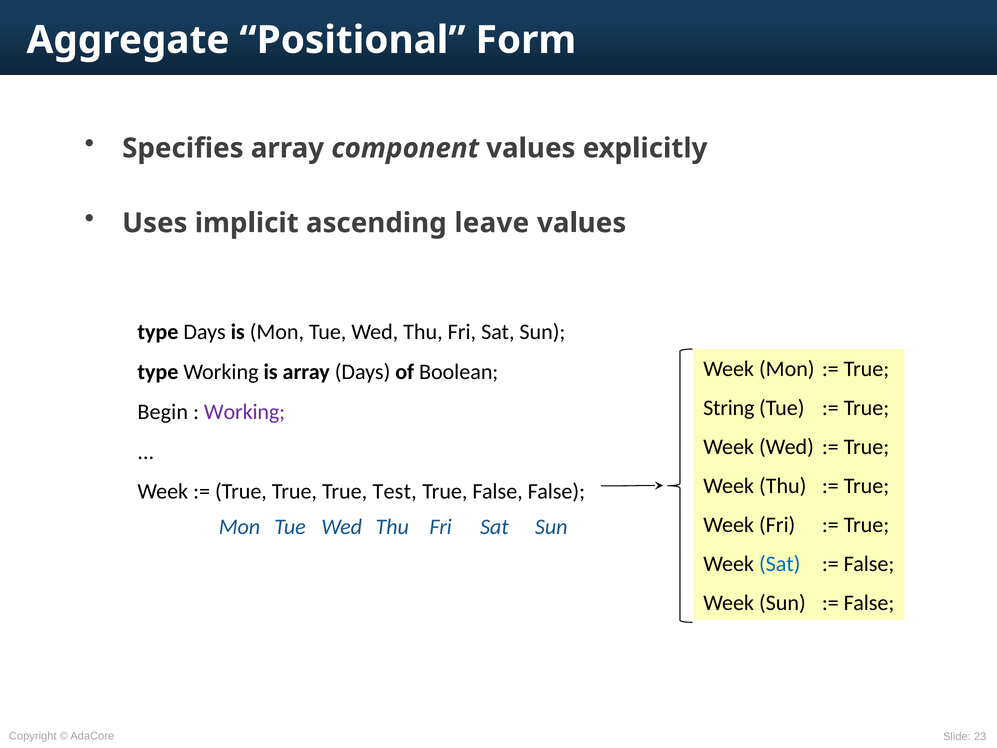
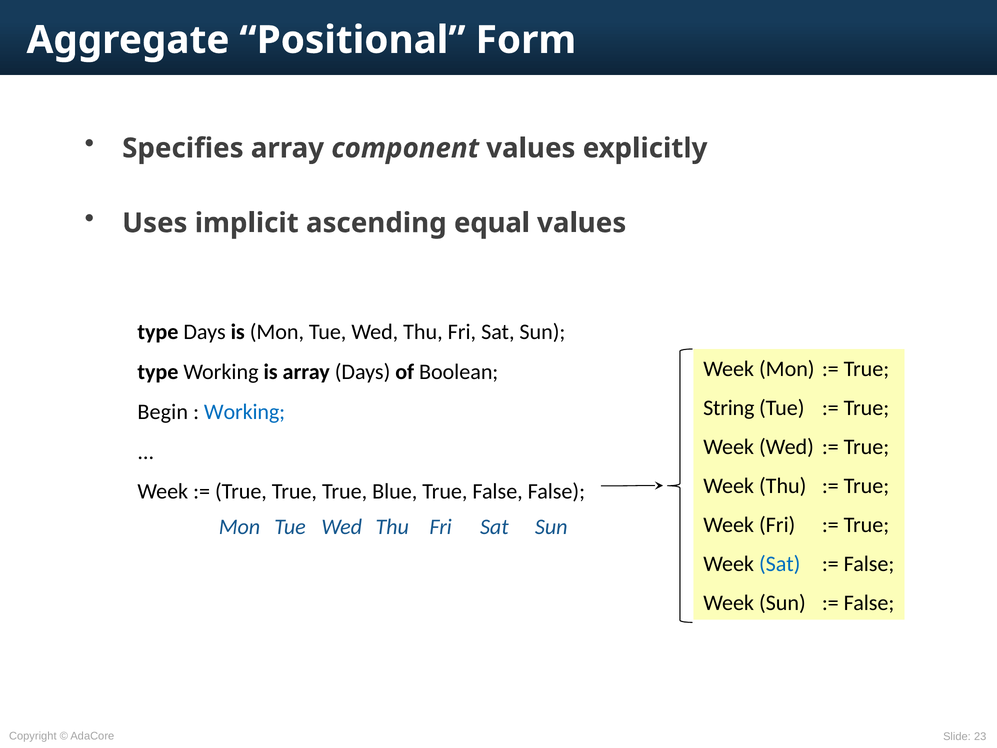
leave: leave -> equal (492, 223)
Working colour: purple -> blue (245, 412)
Test: Test -> Blue (395, 491)
